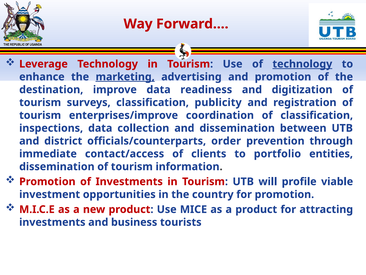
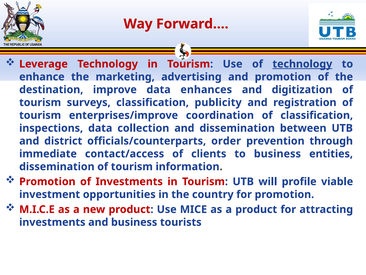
marketing underline: present -> none (125, 77)
readiness: readiness -> enhances (206, 90)
to portfolio: portfolio -> business (277, 154)
